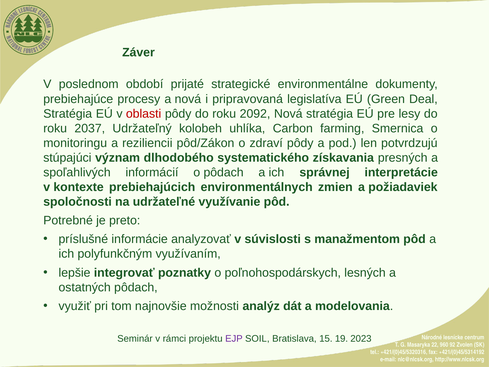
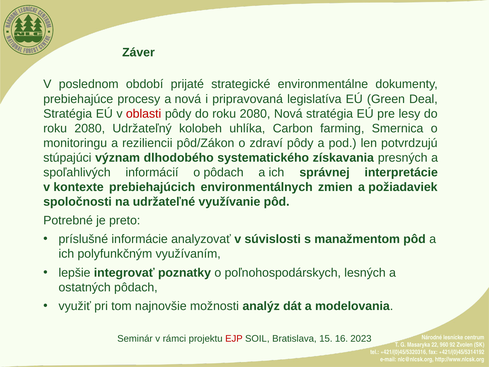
pôdy do roku 2092: 2092 -> 2080 (255, 114)
2037: 2037 -> 2080 (90, 128)
EJP colour: purple -> red (234, 338)
19: 19 -> 16 (341, 338)
